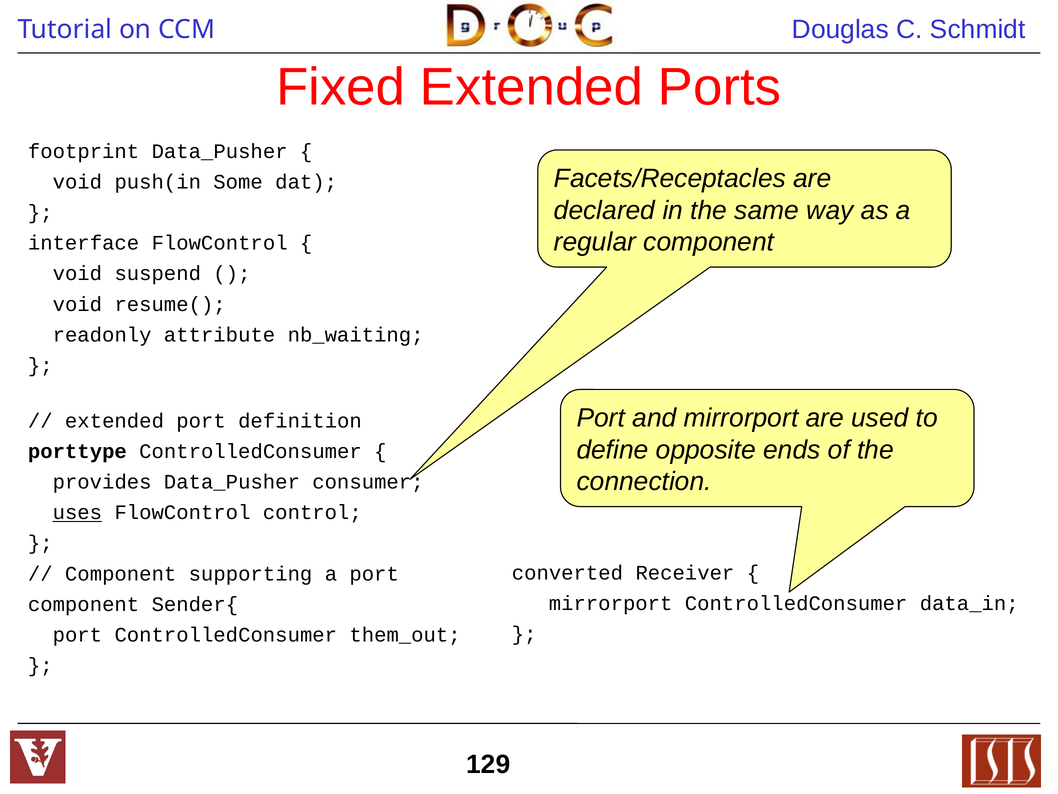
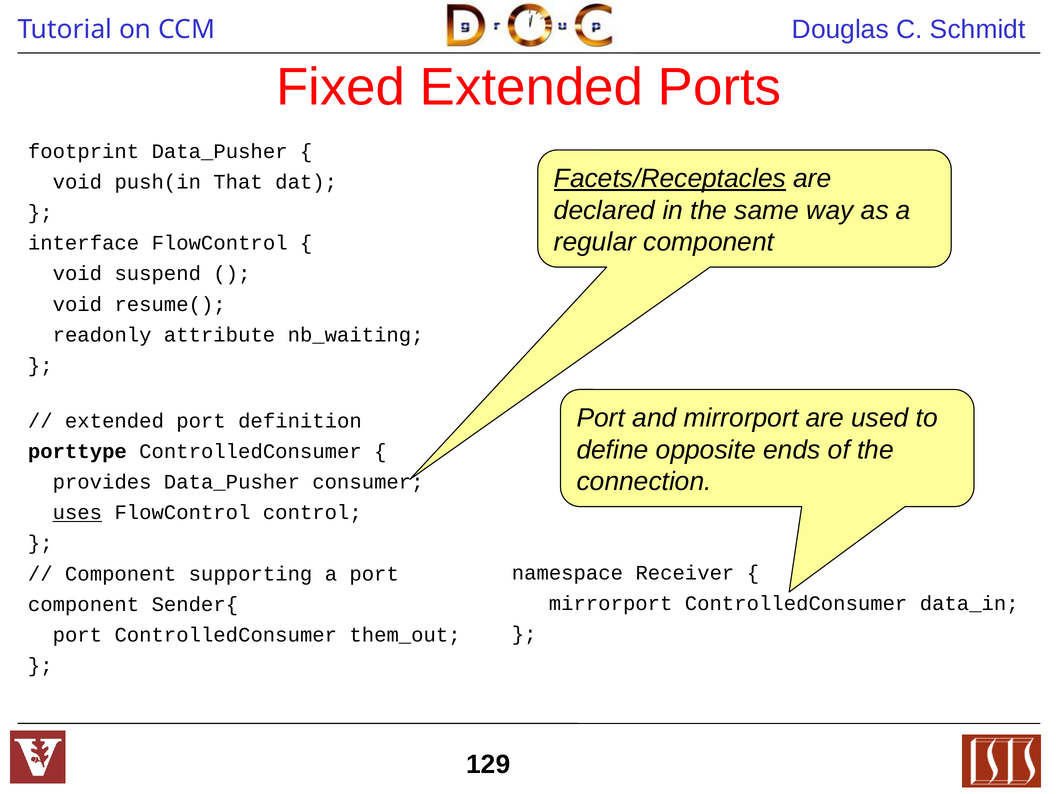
Facets/Receptacles underline: none -> present (670, 179)
Some: Some -> That (238, 182)
converted: converted -> namespace (567, 572)
